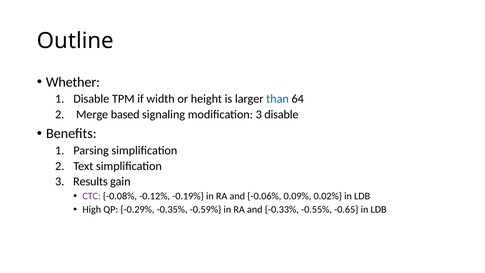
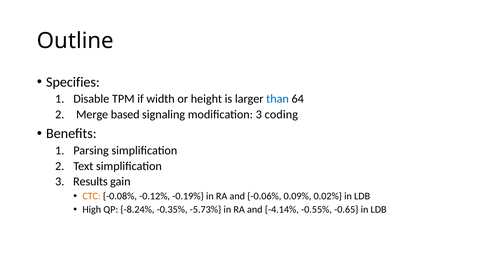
Whether: Whether -> Specifies (73, 82)
3 disable: disable -> coding (281, 114)
CTC colour: purple -> orange (92, 196)
-0.29%: -0.29% -> -8.24% (137, 209)
-0.59%: -0.59% -> -5.73% (206, 209)
-0.33%: -0.33% -> -4.14% (282, 209)
